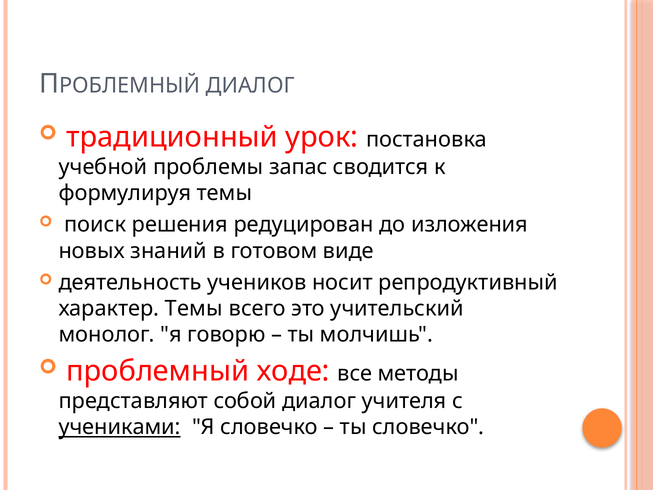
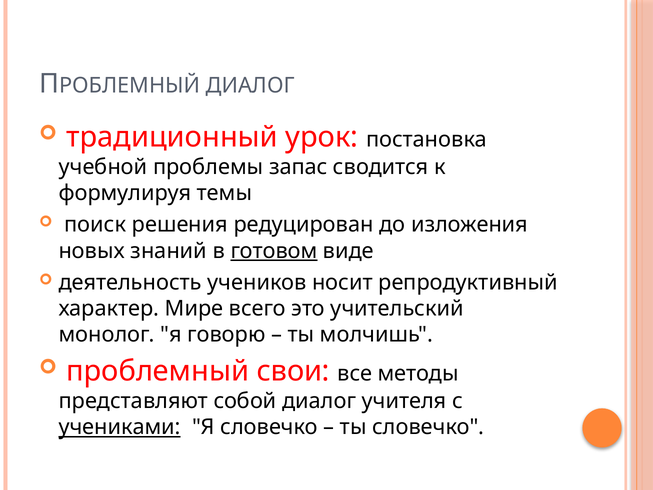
готовом underline: none -> present (274, 251)
характер Темы: Темы -> Мире (194, 308)
ходе: ходе -> свои (293, 371)
